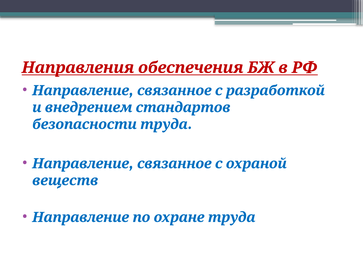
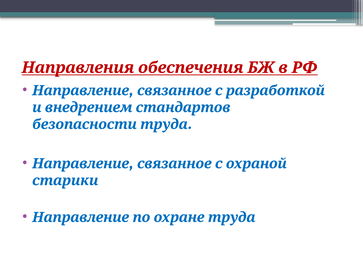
веществ: веществ -> старики (65, 181)
